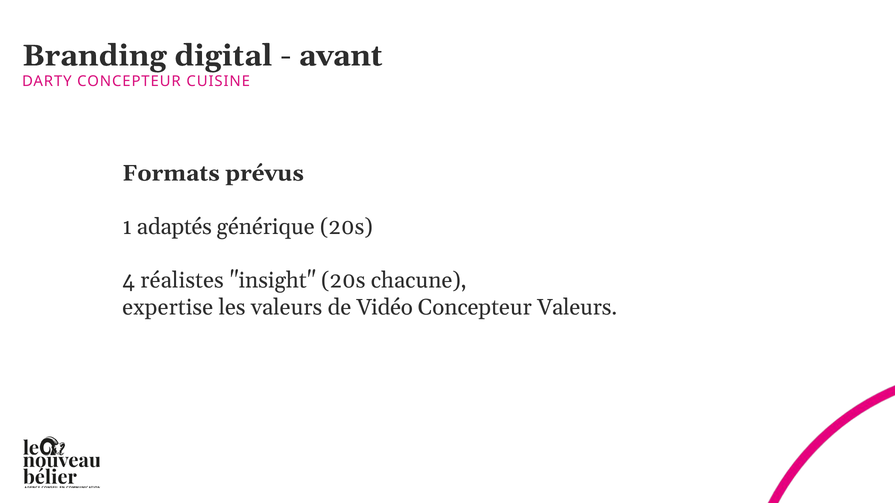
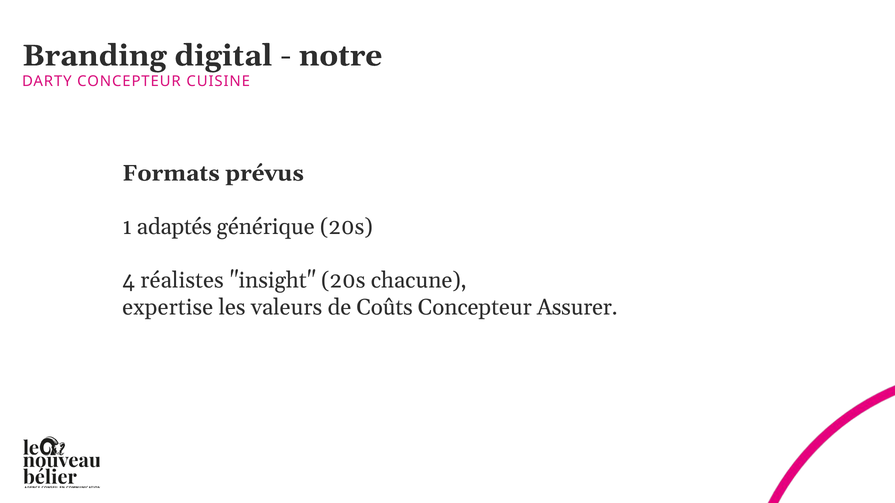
avant: avant -> notre (341, 56)
Vidéo: Vidéo -> Coûts (385, 308)
Concepteur Valeurs: Valeurs -> Assurer (577, 308)
